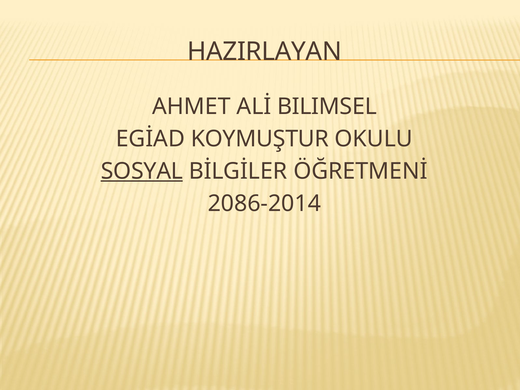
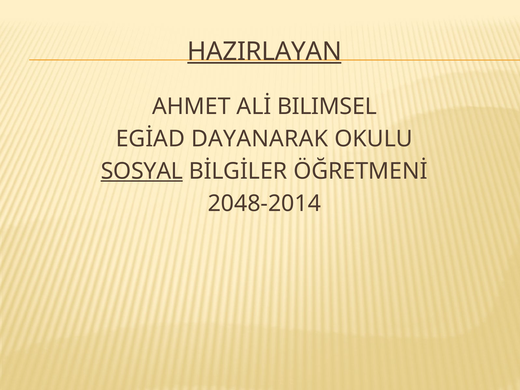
HAZIRLAYAN underline: none -> present (264, 52)
KOYMUŞTUR: KOYMUŞTUR -> DAYANARAK (260, 139)
2086-2014: 2086-2014 -> 2048-2014 (264, 204)
